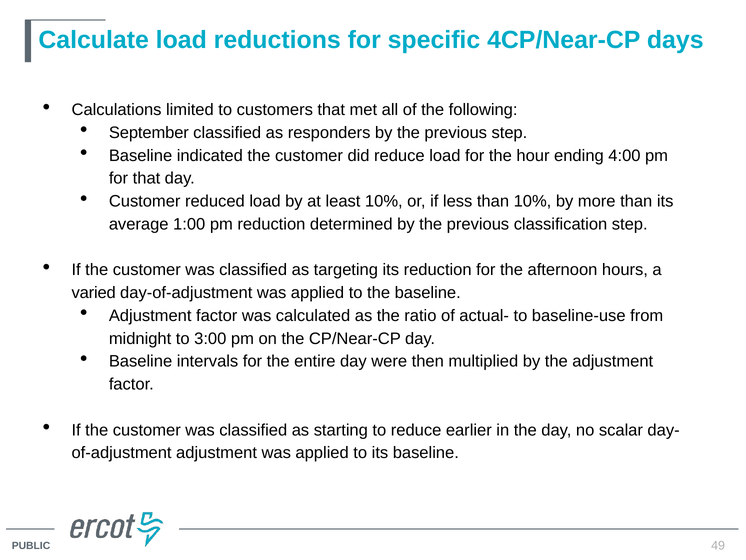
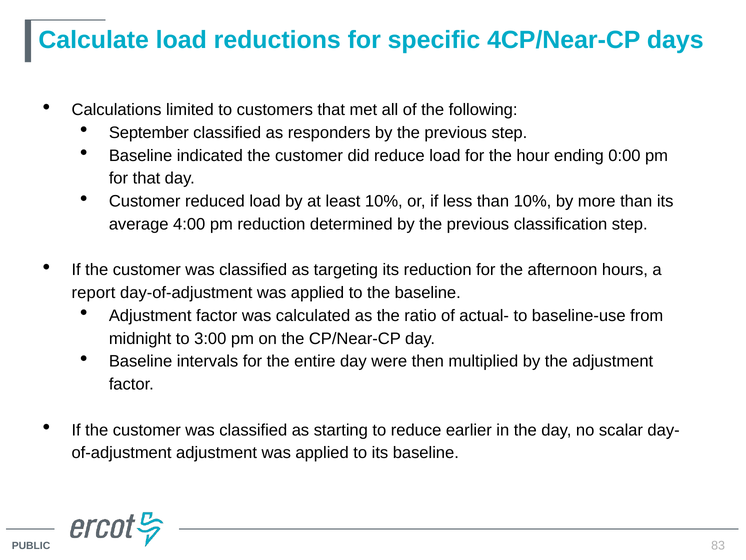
4:00: 4:00 -> 0:00 (624, 155)
1:00: 1:00 -> 4:00 (189, 224)
varied: varied -> report (94, 293)
49: 49 -> 83 (718, 545)
